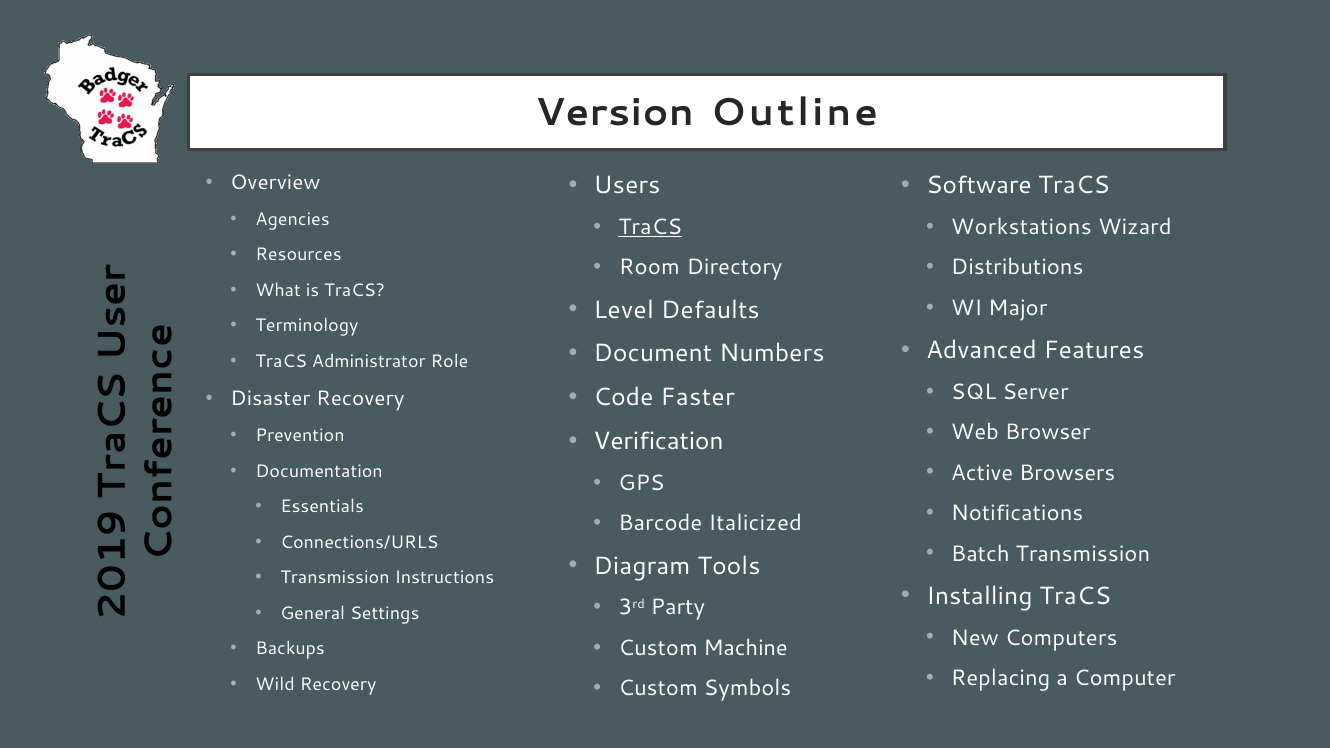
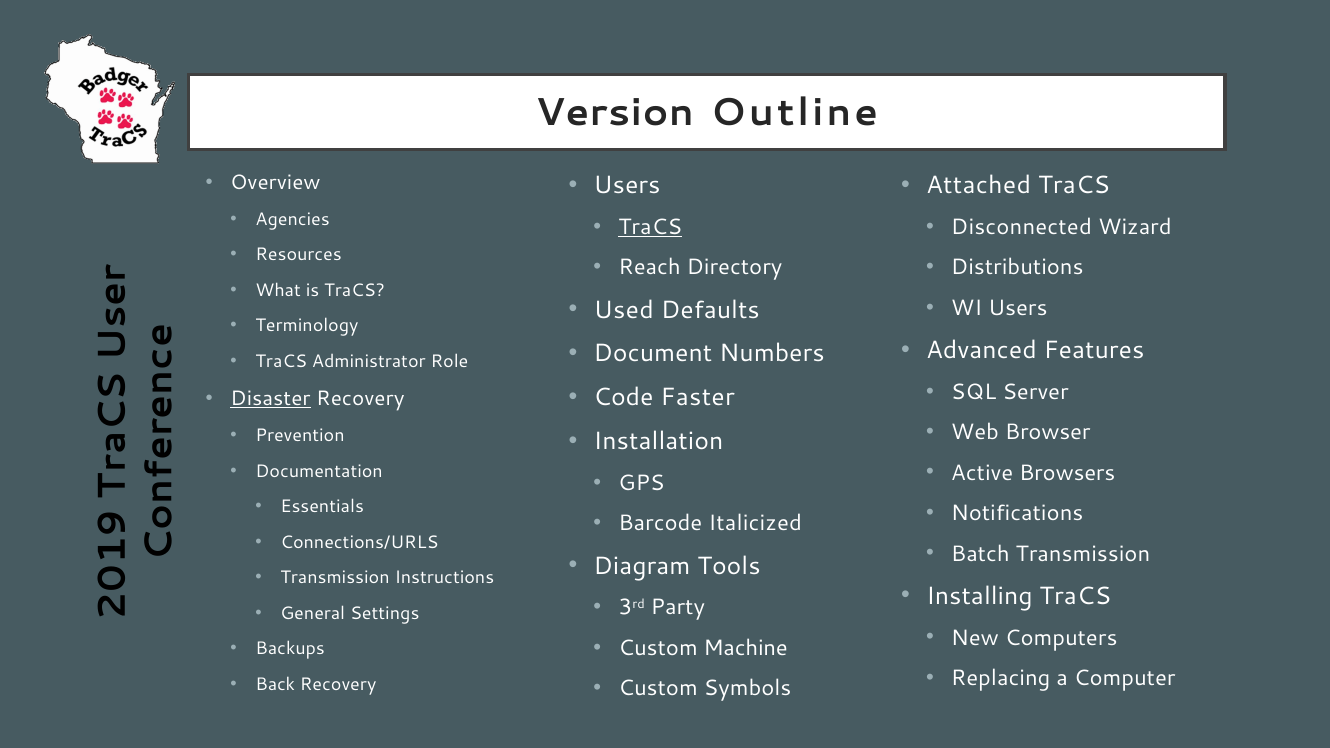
Software: Software -> Attached (979, 185)
Workstations: Workstations -> Disconnected (1021, 227)
Room: Room -> Reach (650, 268)
WI Major: Major -> Users (1018, 308)
Level: Level -> Used (624, 310)
Disaster underline: none -> present (271, 399)
Verification: Verification -> Installation (658, 441)
Wild: Wild -> Back (275, 684)
